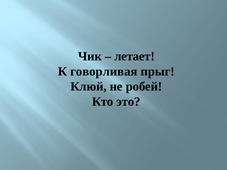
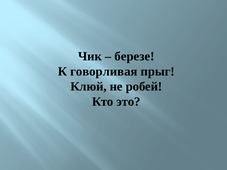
летает: летает -> березе (134, 56)
